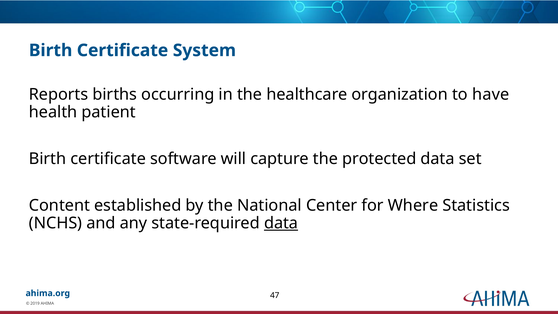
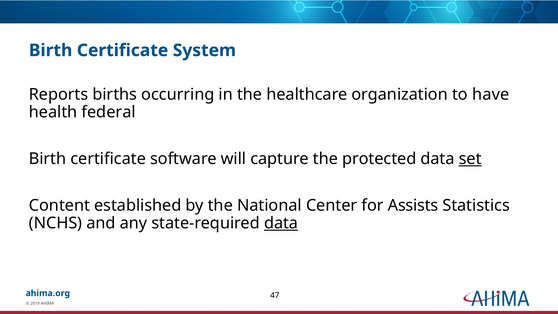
patient: patient -> federal (109, 112)
set underline: none -> present (470, 159)
Where: Where -> Assists (413, 206)
